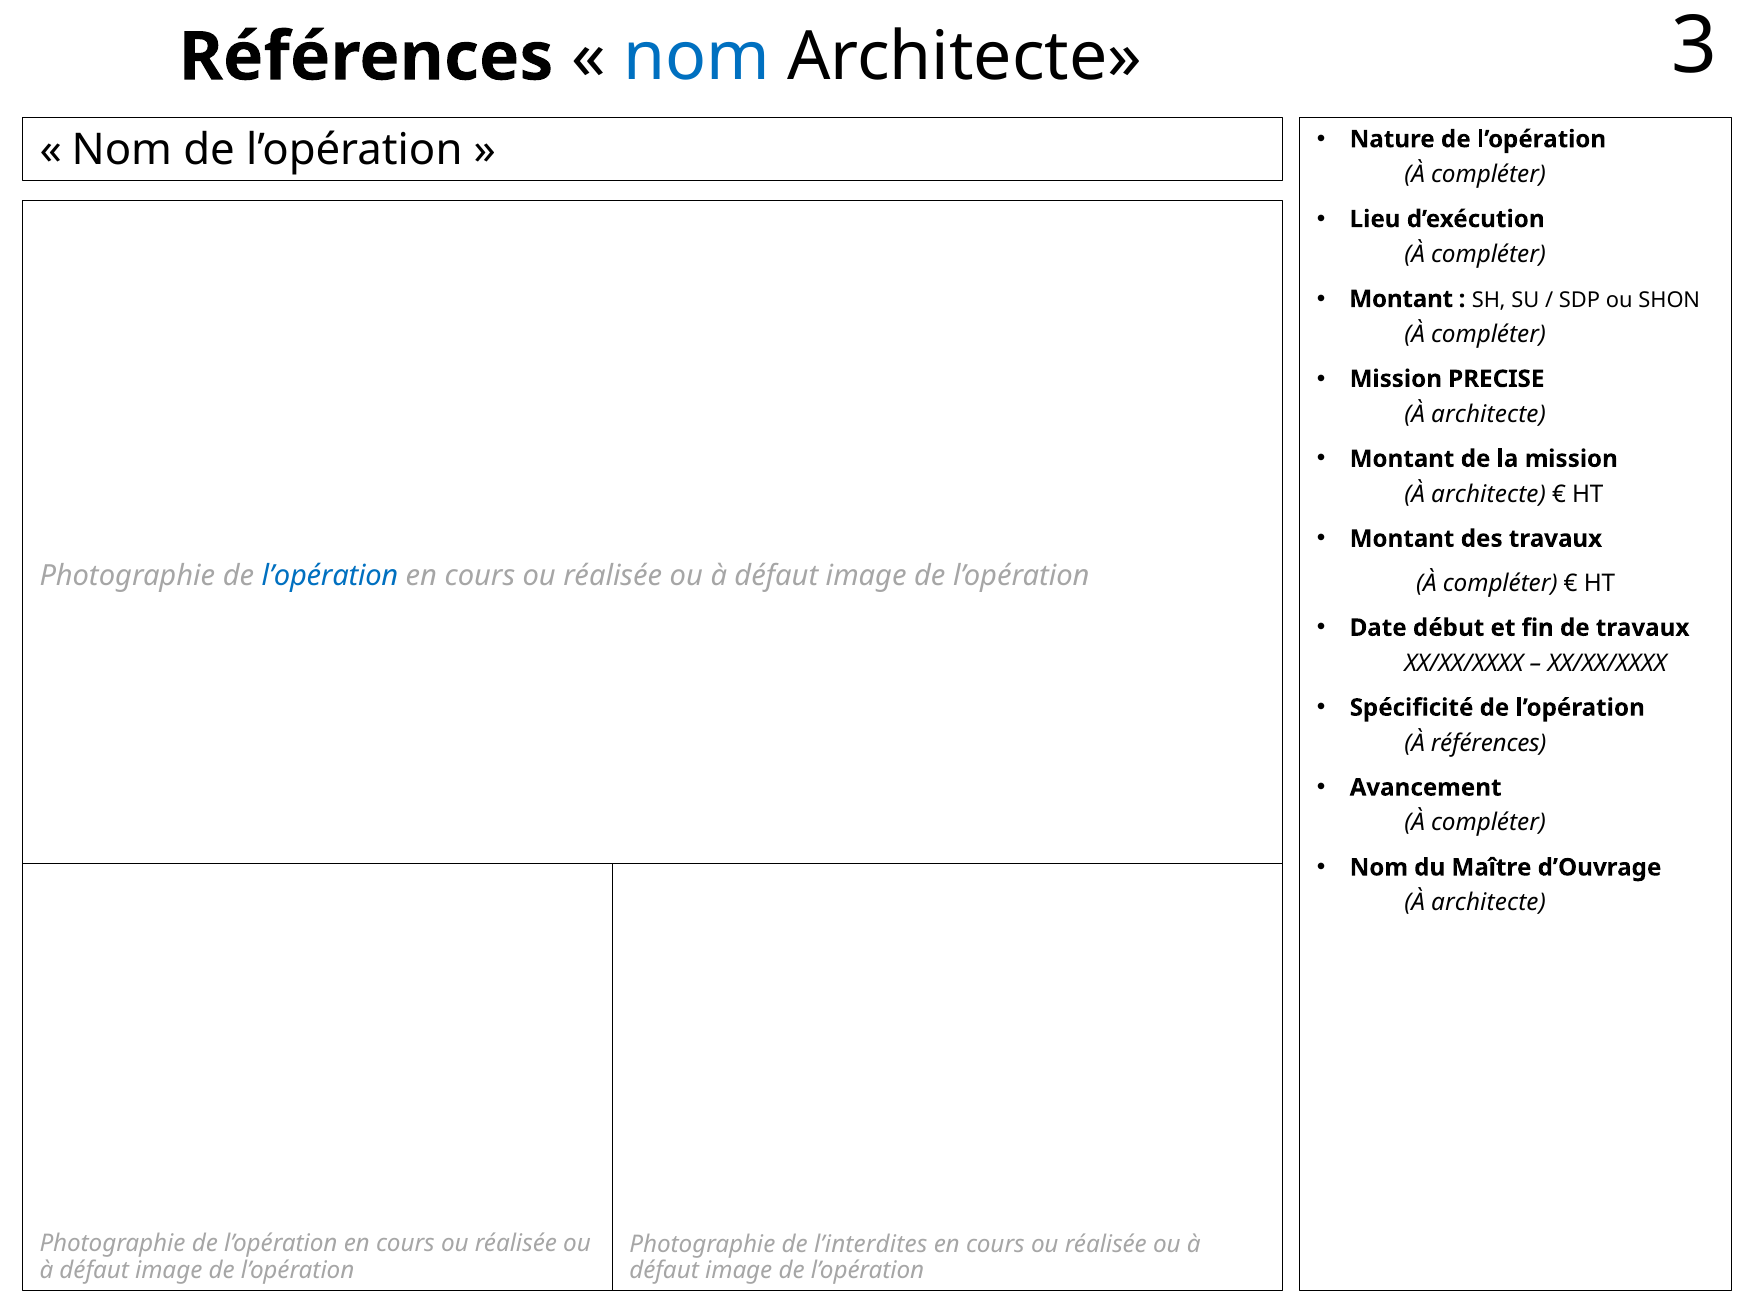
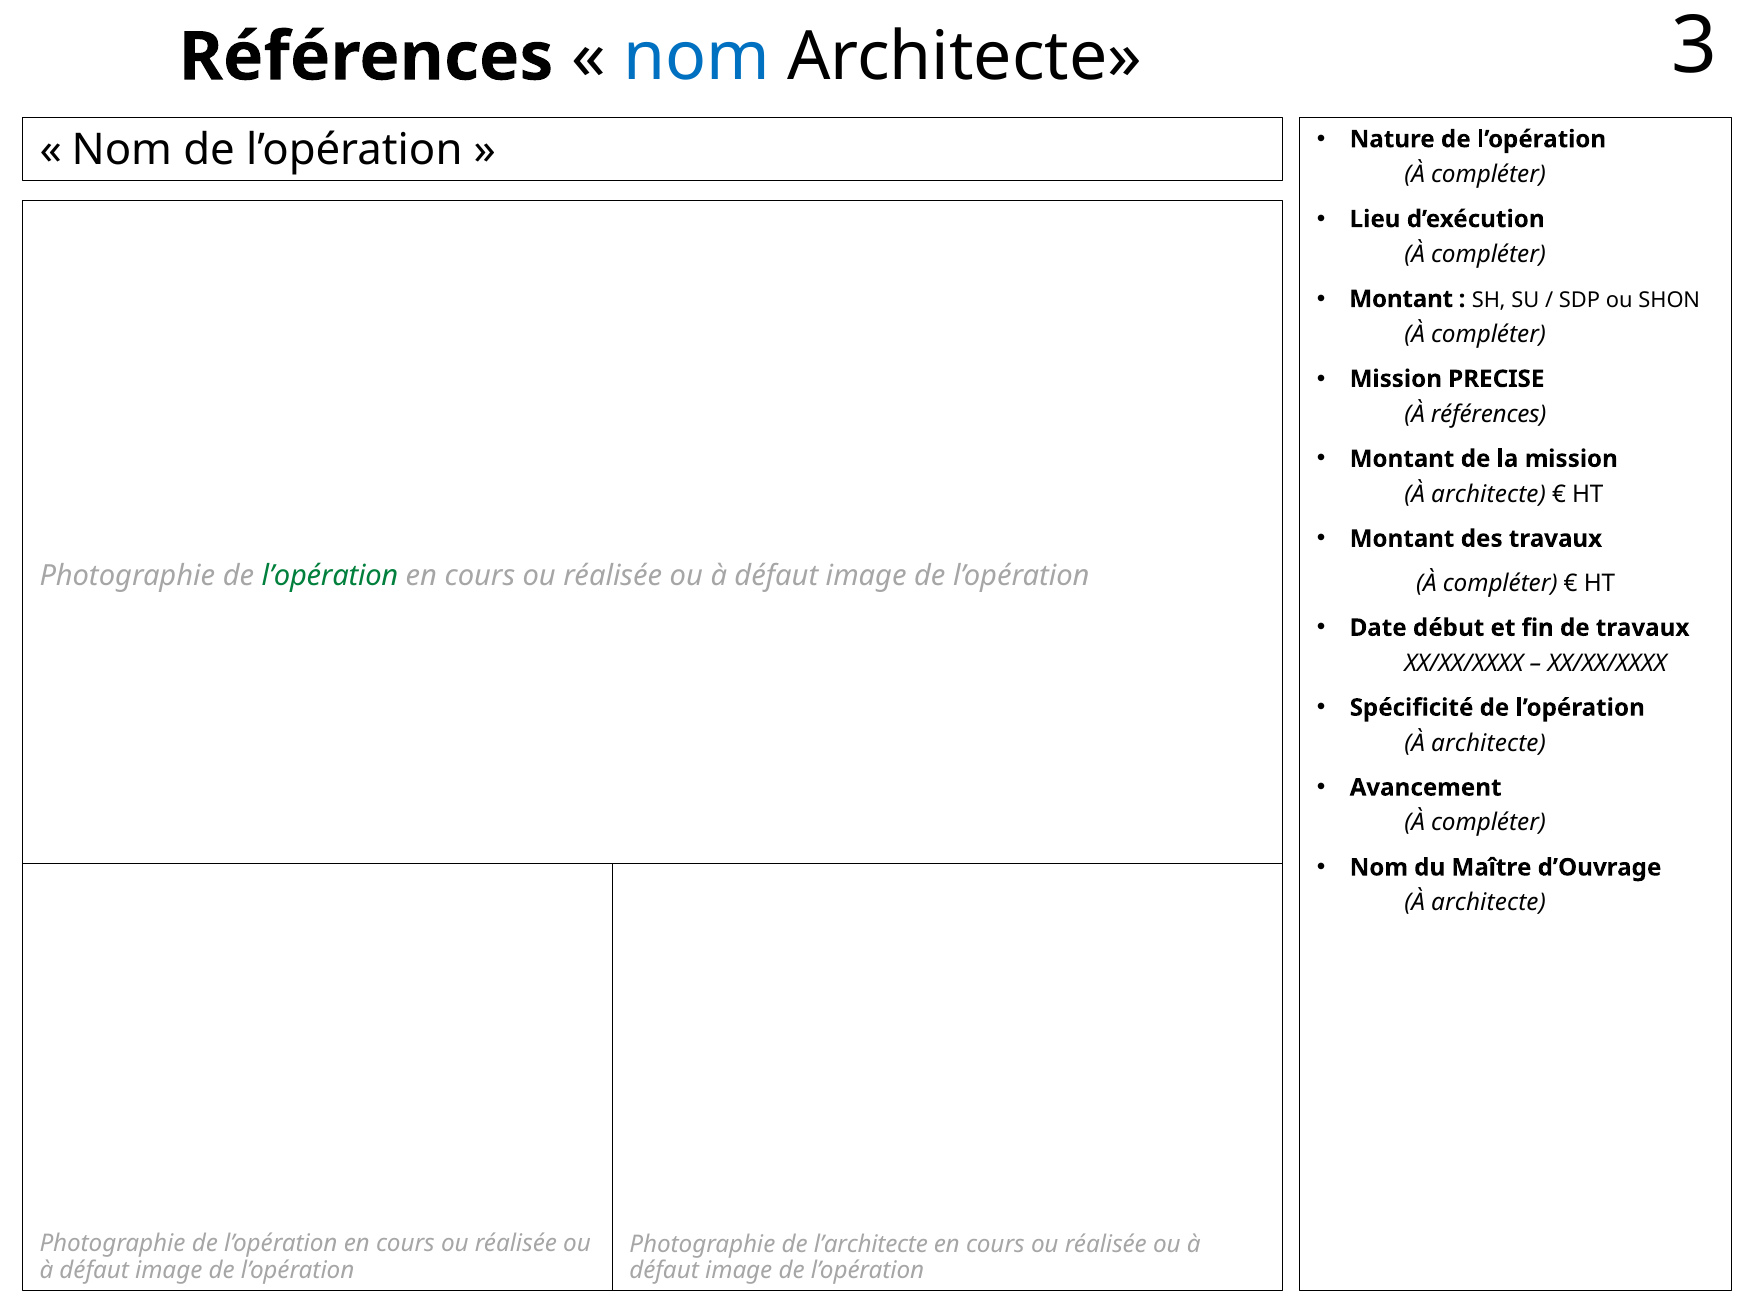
architecte: architecte -> références (1489, 414)
l’opération colour: blue -> green (330, 575)
références: références -> architecte (1488, 743)
l’interdites: l’interdites -> l’architecte (871, 1244)
